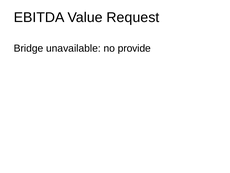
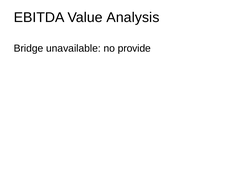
Request: Request -> Analysis (133, 17)
